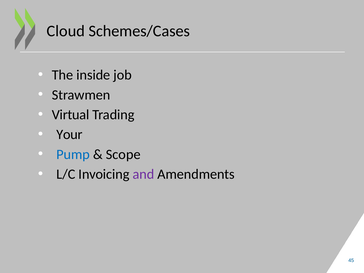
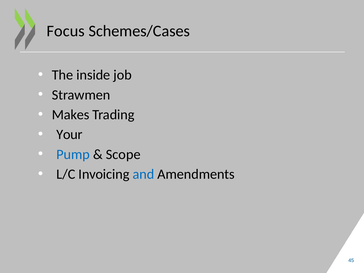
Cloud: Cloud -> Focus (66, 31)
Virtual: Virtual -> Makes (71, 115)
and colour: purple -> blue (143, 174)
